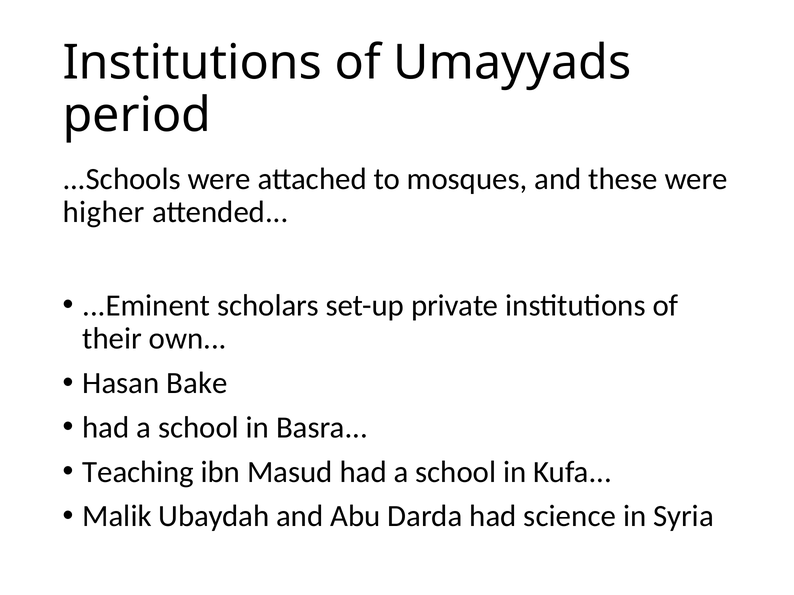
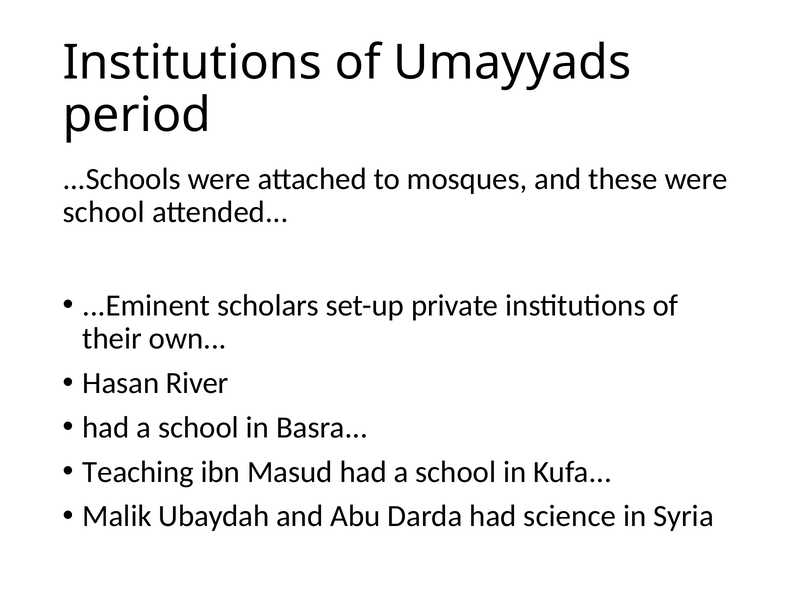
higher: higher -> school (104, 212)
Bake: Bake -> River (197, 383)
